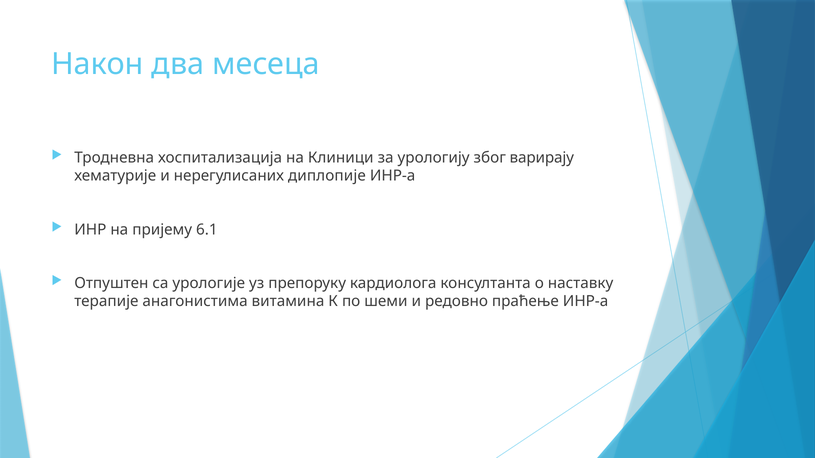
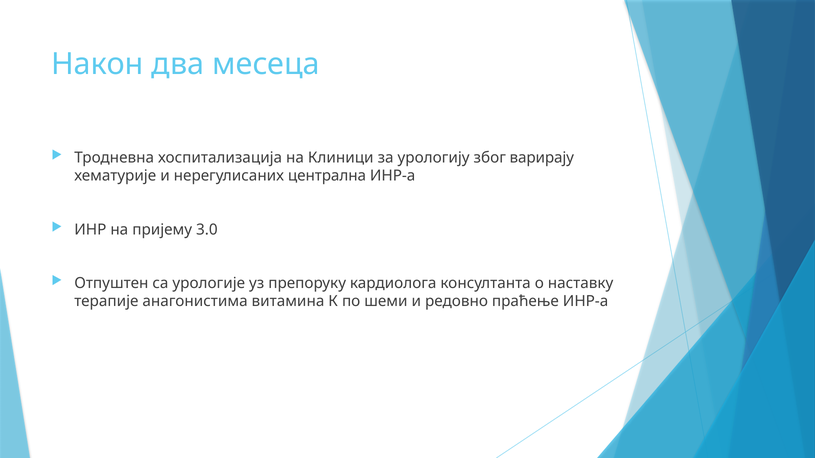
диплопије: диплопије -> централна (327, 176)
6.1: 6.1 -> 3.0 (207, 230)
